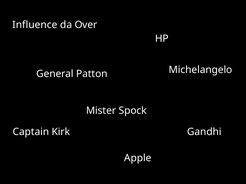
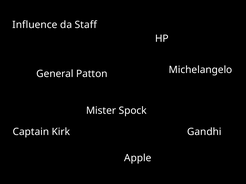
Over: Over -> Staff (86, 25)
